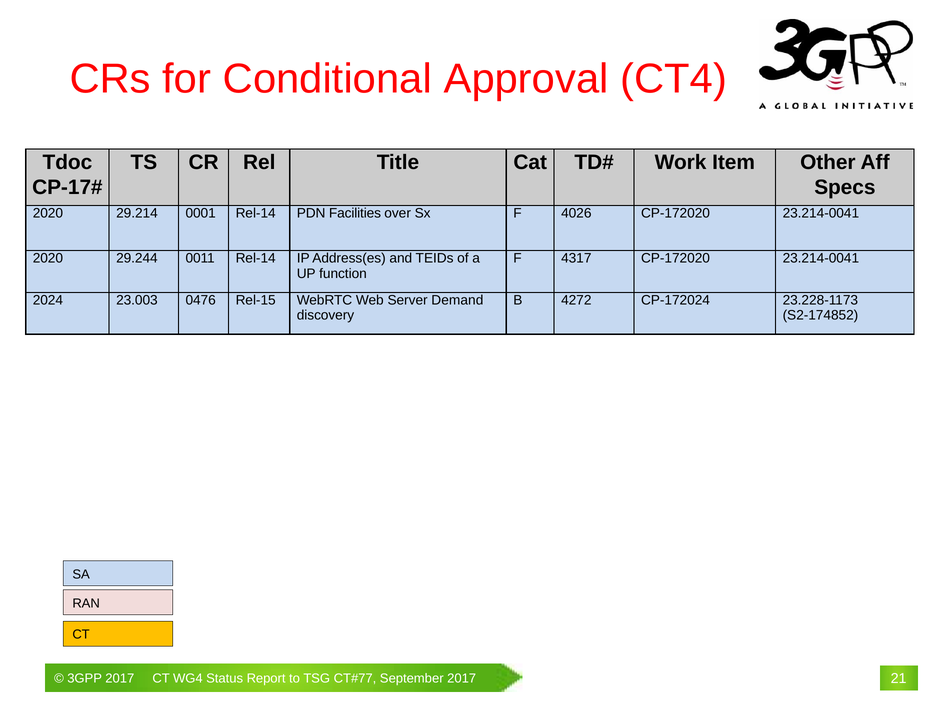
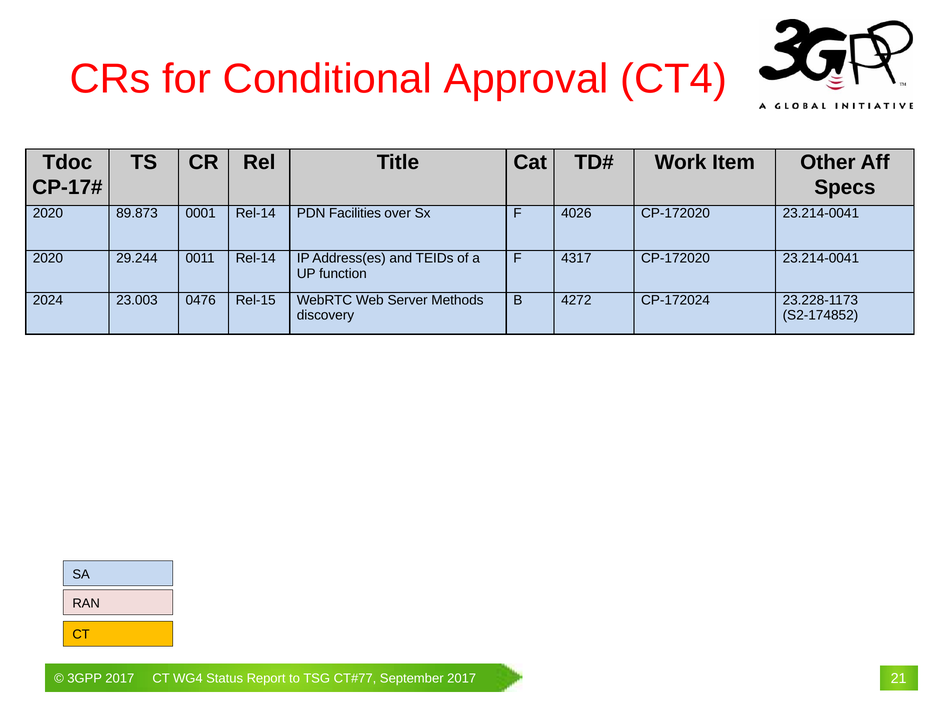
29.214: 29.214 -> 89.873 (137, 213)
Demand: Demand -> Methods (457, 300)
